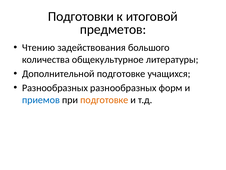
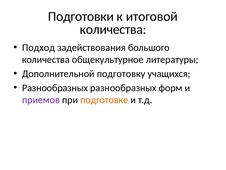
предметов: предметов -> количества (113, 29)
Чтению: Чтению -> Подход (39, 47)
Дополнительной подготовке: подготовке -> подготовку (121, 74)
приемов colour: blue -> purple (41, 100)
